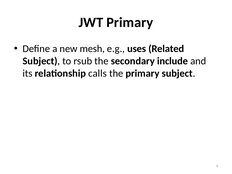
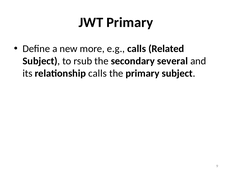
mesh: mesh -> more (92, 49)
e.g uses: uses -> calls (137, 49)
include: include -> several (172, 61)
